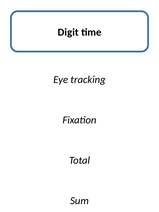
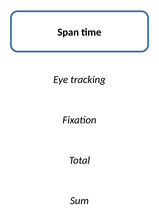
Digit: Digit -> Span (68, 32)
